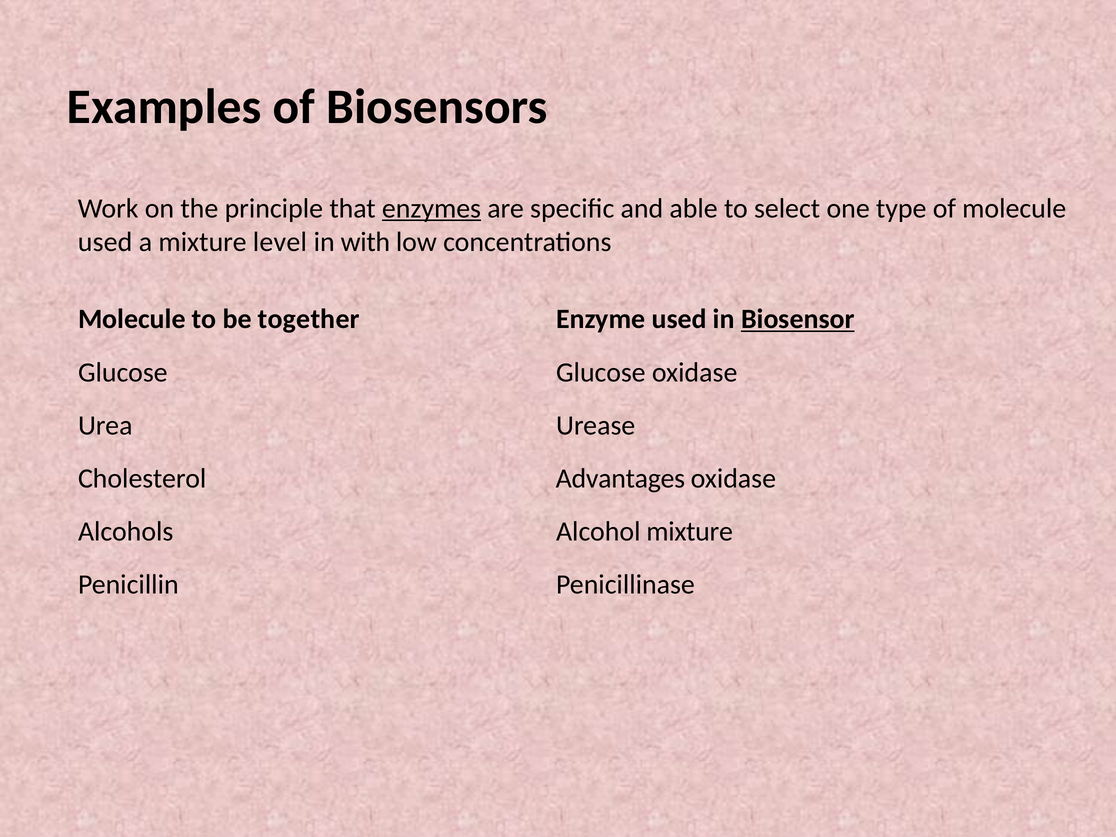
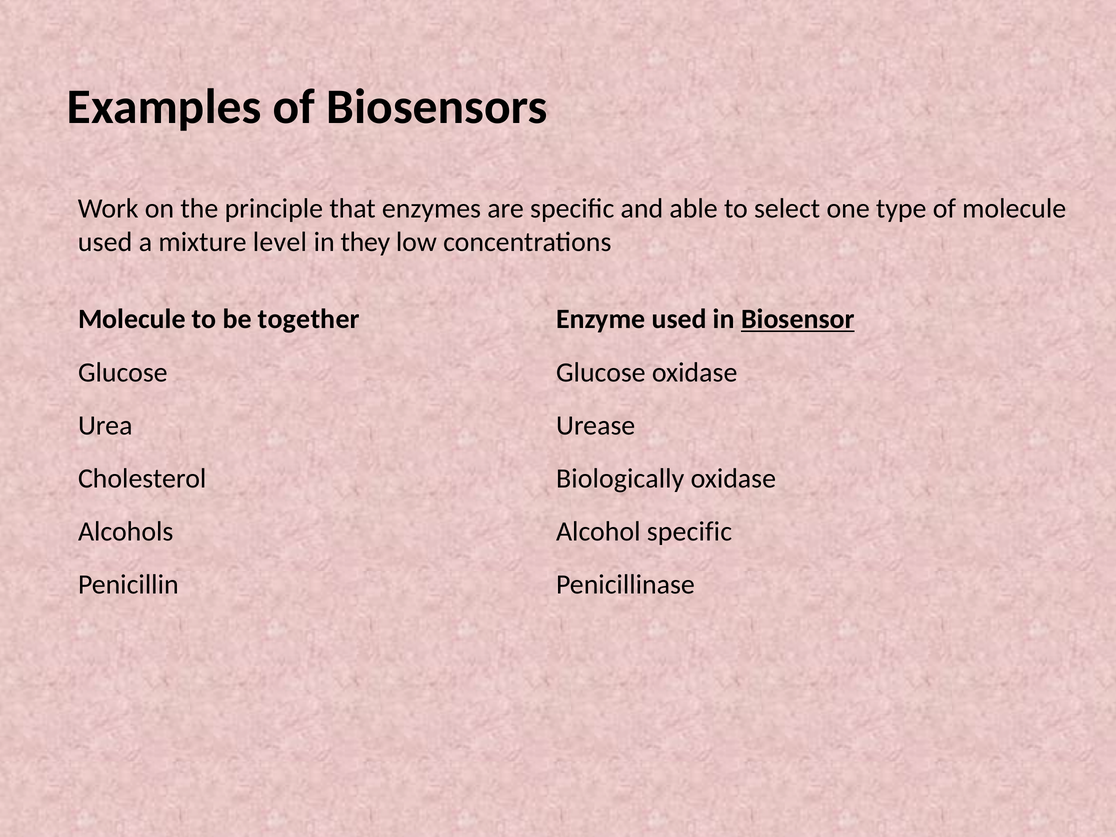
enzymes underline: present -> none (432, 208)
with: with -> they (365, 242)
Advantages: Advantages -> Biologically (620, 479)
Alcohol mixture: mixture -> specific (689, 532)
